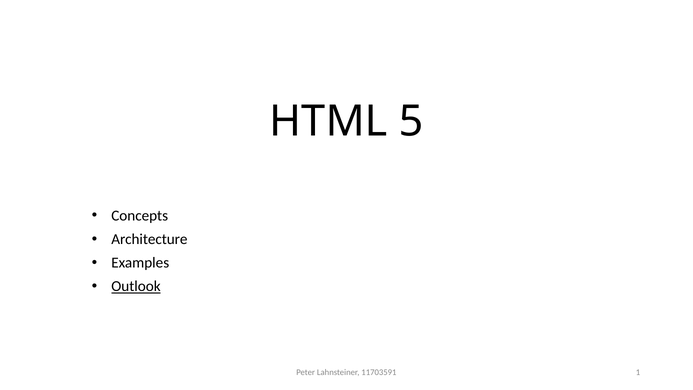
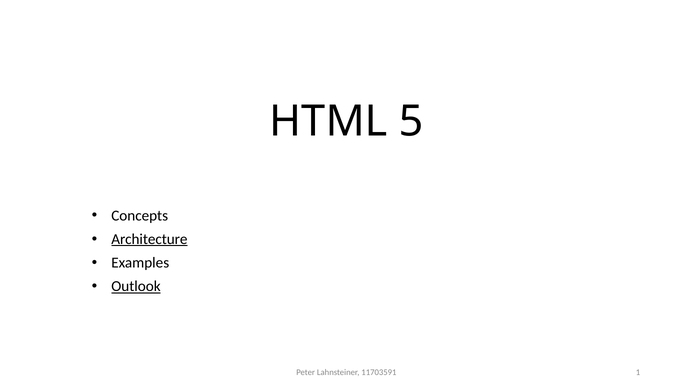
Architecture underline: none -> present (149, 239)
